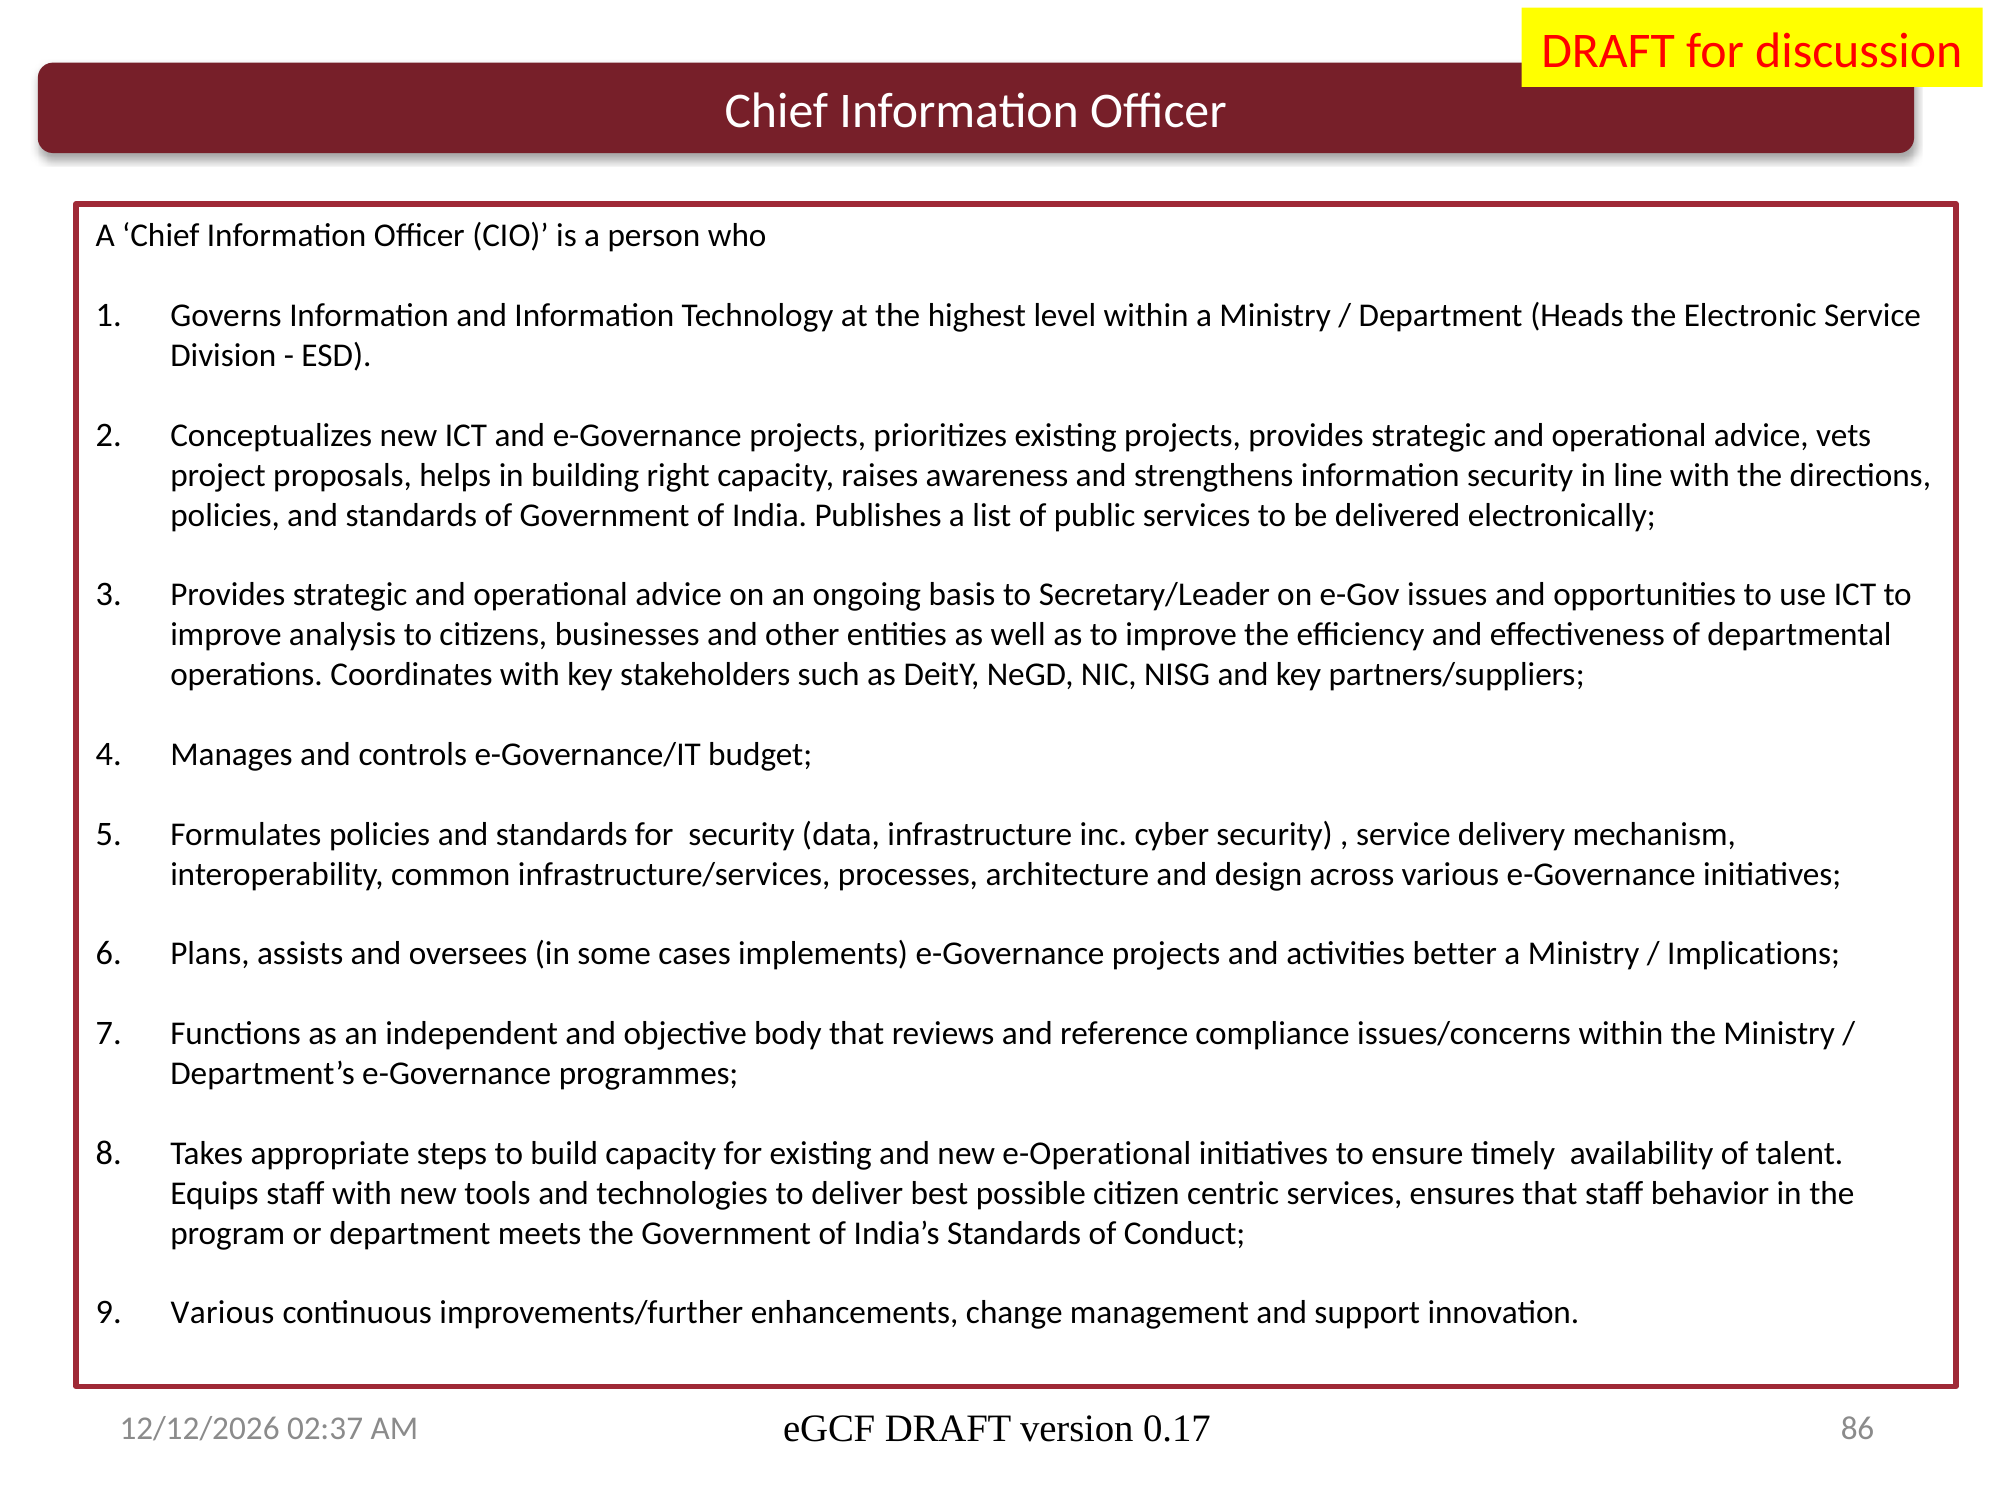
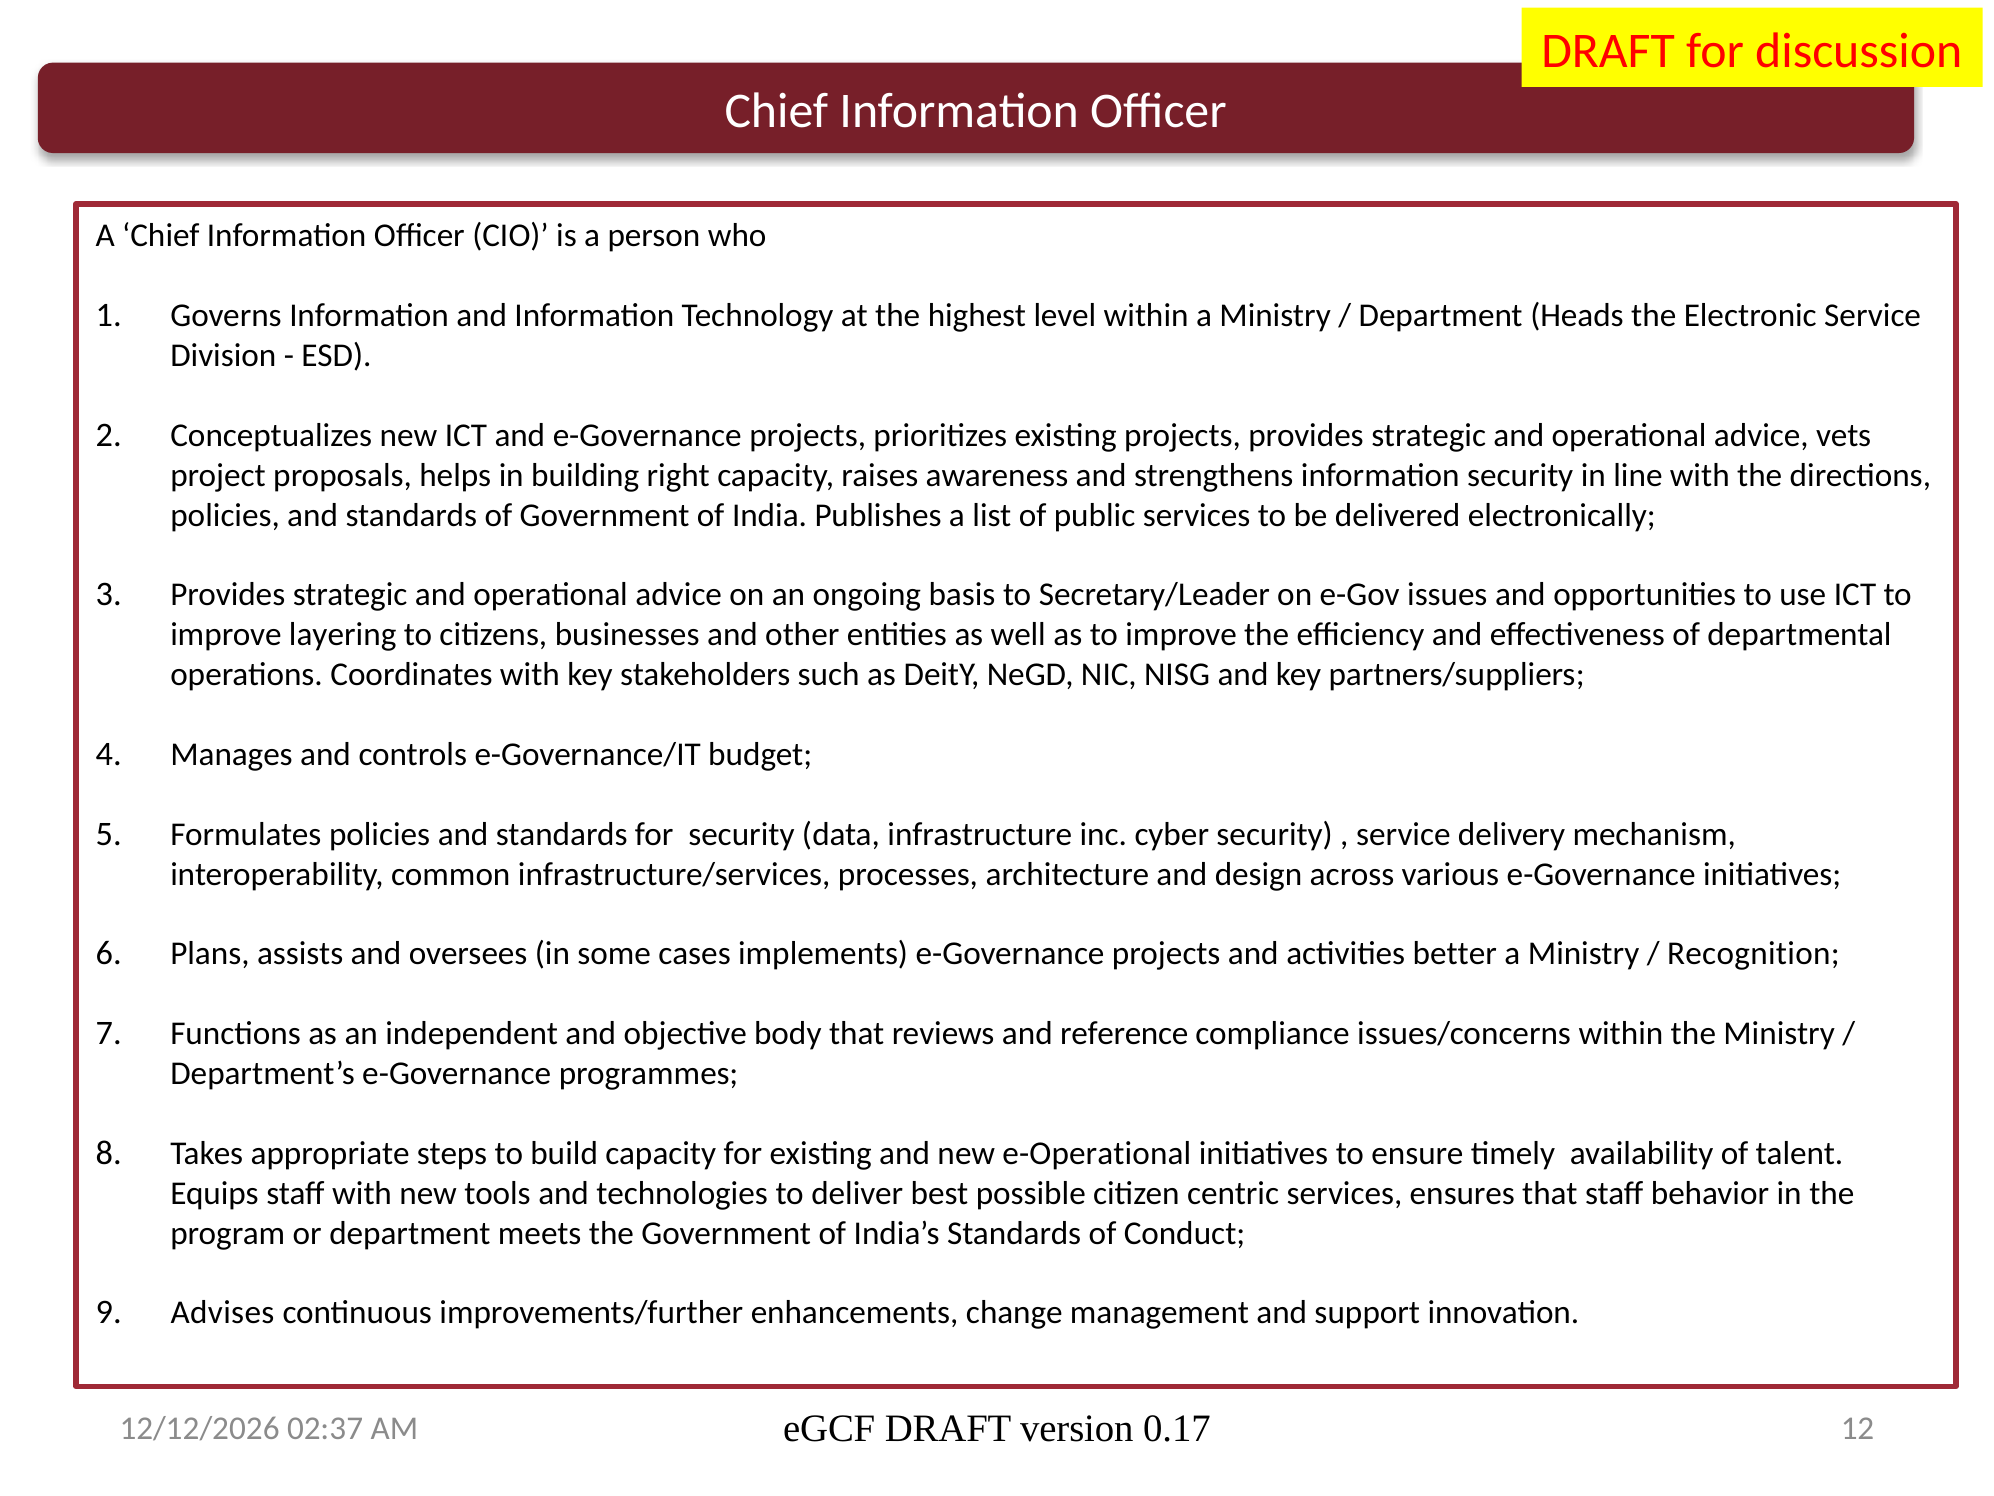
analysis: analysis -> layering (343, 635)
Implications: Implications -> Recognition (1753, 954)
Various: Various -> Advises (223, 1313)
86: 86 -> 12 (1858, 1428)
